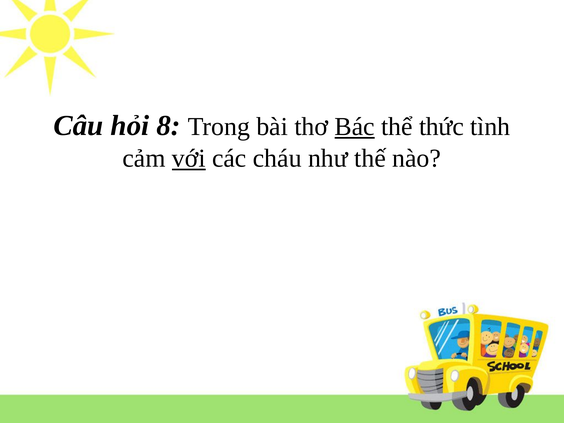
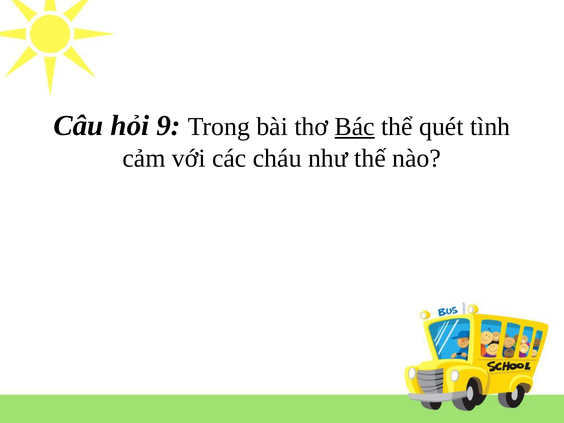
8: 8 -> 9 (168, 126)
thức: thức -> quét (441, 127)
với underline: present -> none (189, 158)
